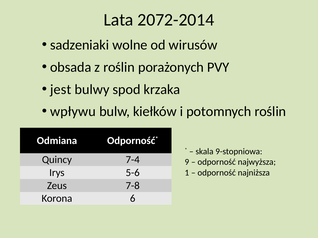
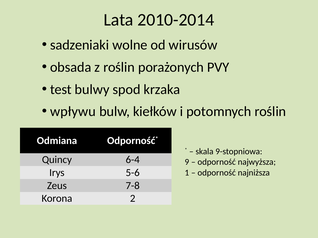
2072-2014: 2072-2014 -> 2010-2014 (176, 20)
jest: jest -> test (61, 90)
7-4: 7-4 -> 6-4 (133, 160)
6: 6 -> 2 (133, 199)
